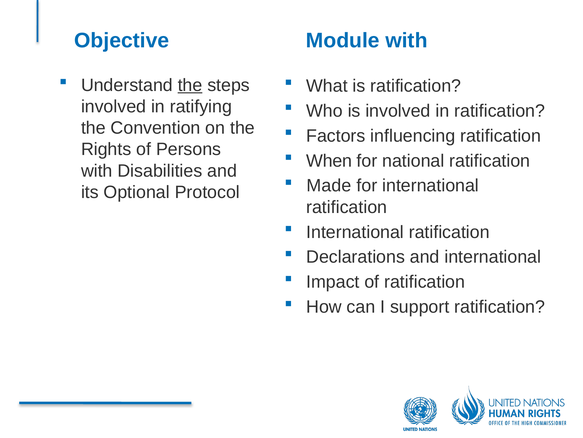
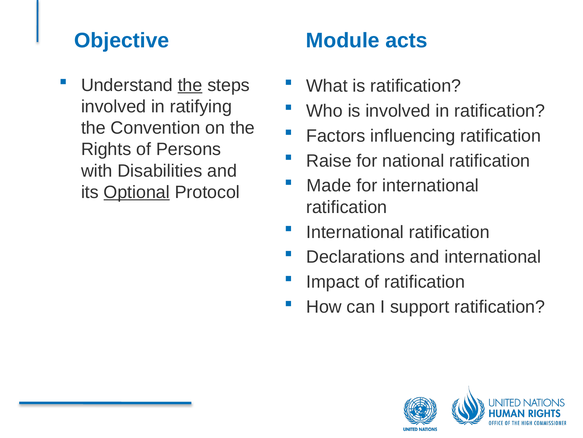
Module with: with -> acts (407, 40)
When: When -> Raise (329, 161)
Optional underline: none -> present (137, 192)
